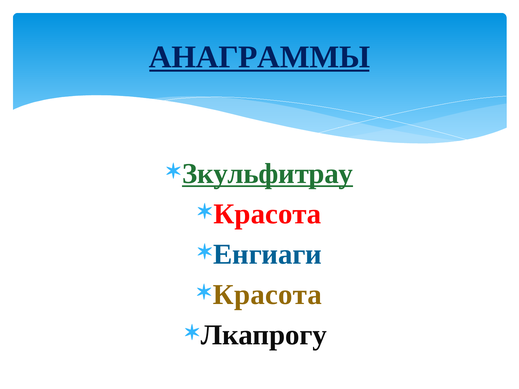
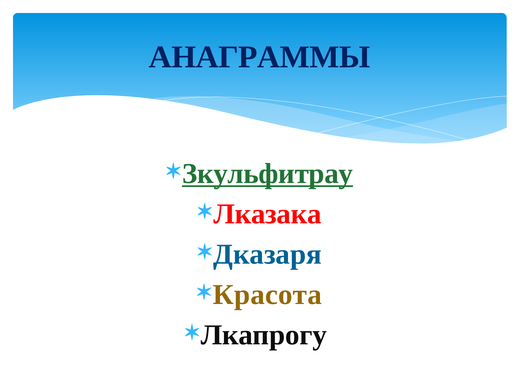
АНАГРАММЫ underline: present -> none (260, 57)
Красота: Красота -> Лказака (268, 214)
Енгиаги: Енгиаги -> Дказаря (267, 254)
